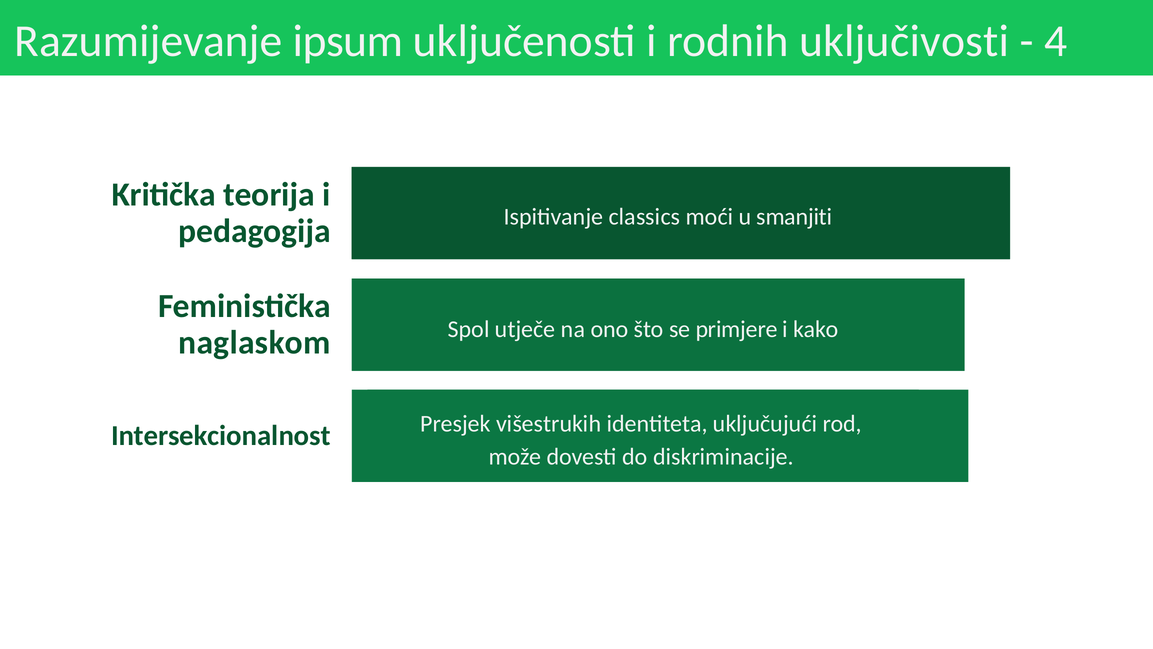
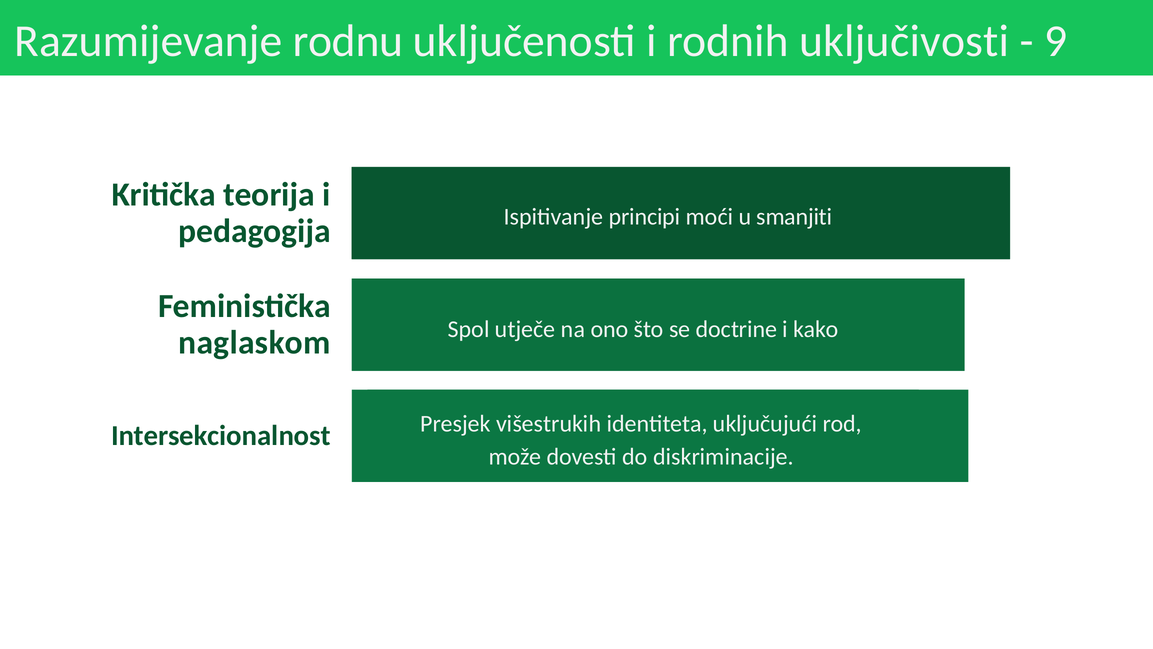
Razumijevanje ipsum: ipsum -> rodnu (348, 41)
4: 4 -> 9 (1056, 41)
classics: classics -> principi (645, 216)
primjere: primjere -> doctrine (737, 329)
